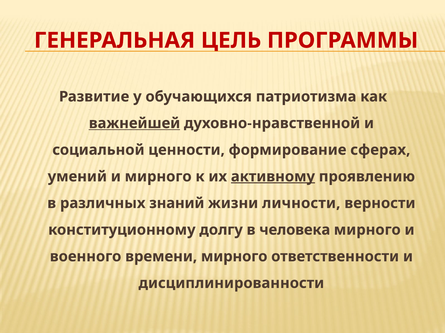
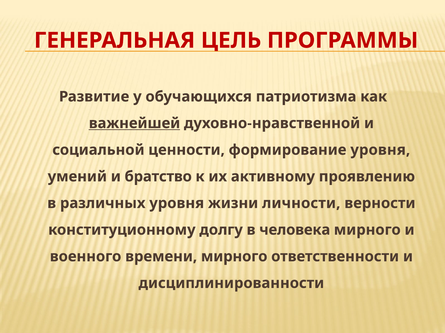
формирование сферах: сферах -> уровня (380, 150)
и мирного: мирного -> братство (158, 177)
активному underline: present -> none (273, 177)
различных знаний: знаний -> уровня (177, 204)
